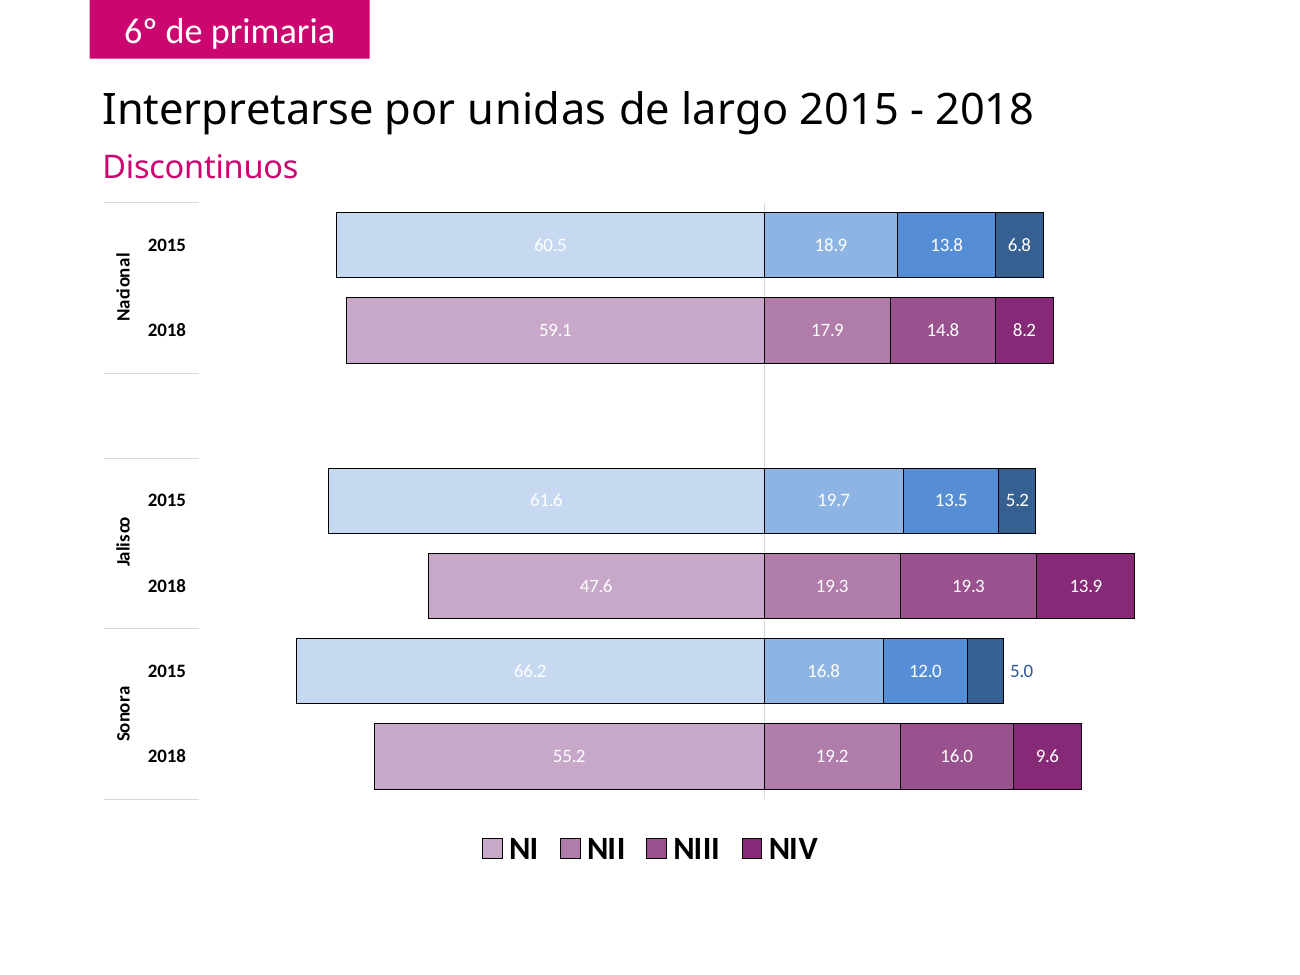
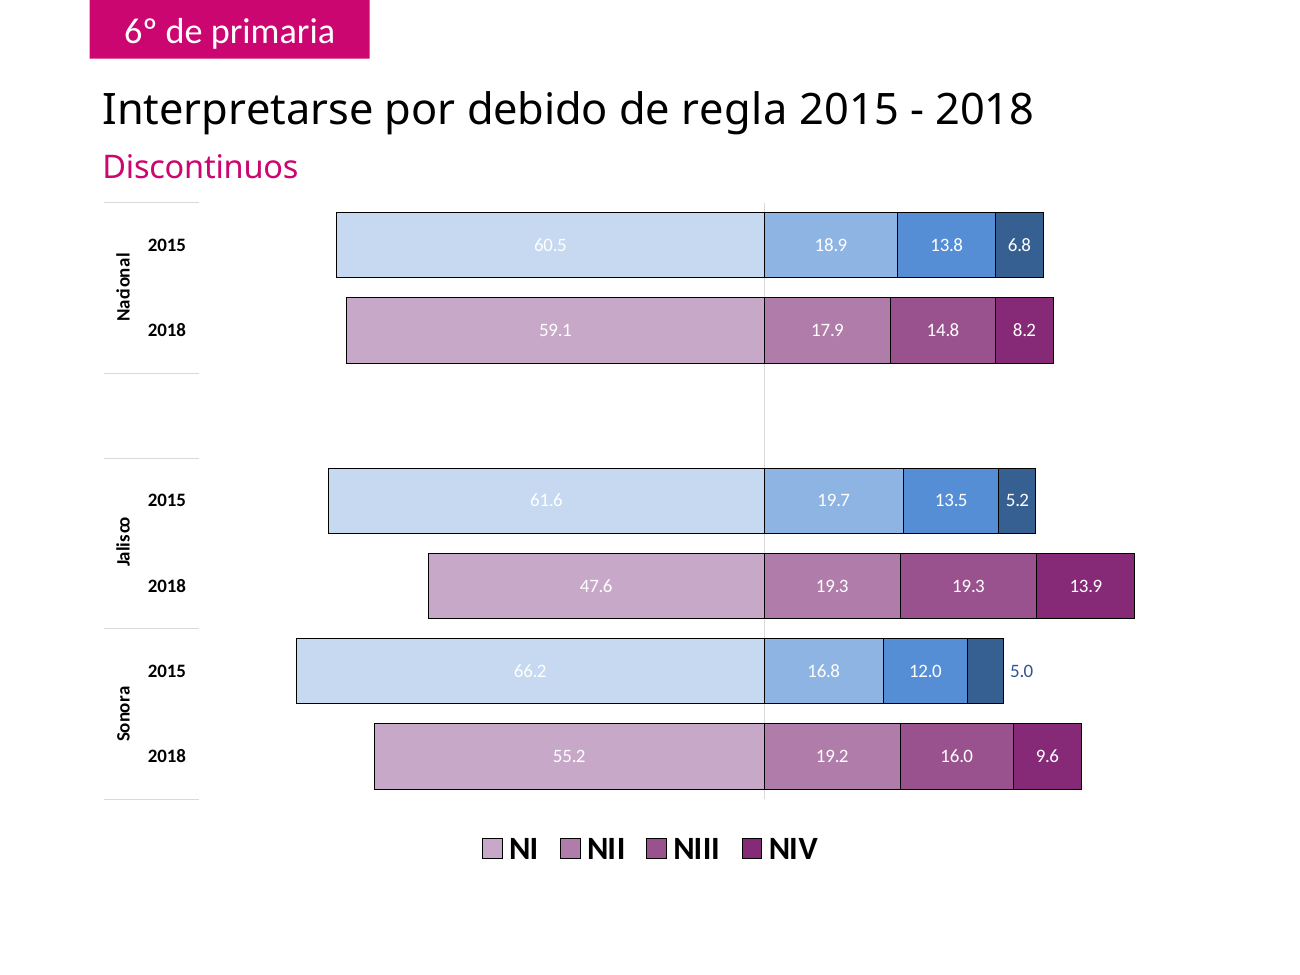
unidas: unidas -> debido (538, 110)
largo: largo -> regla (735, 110)
